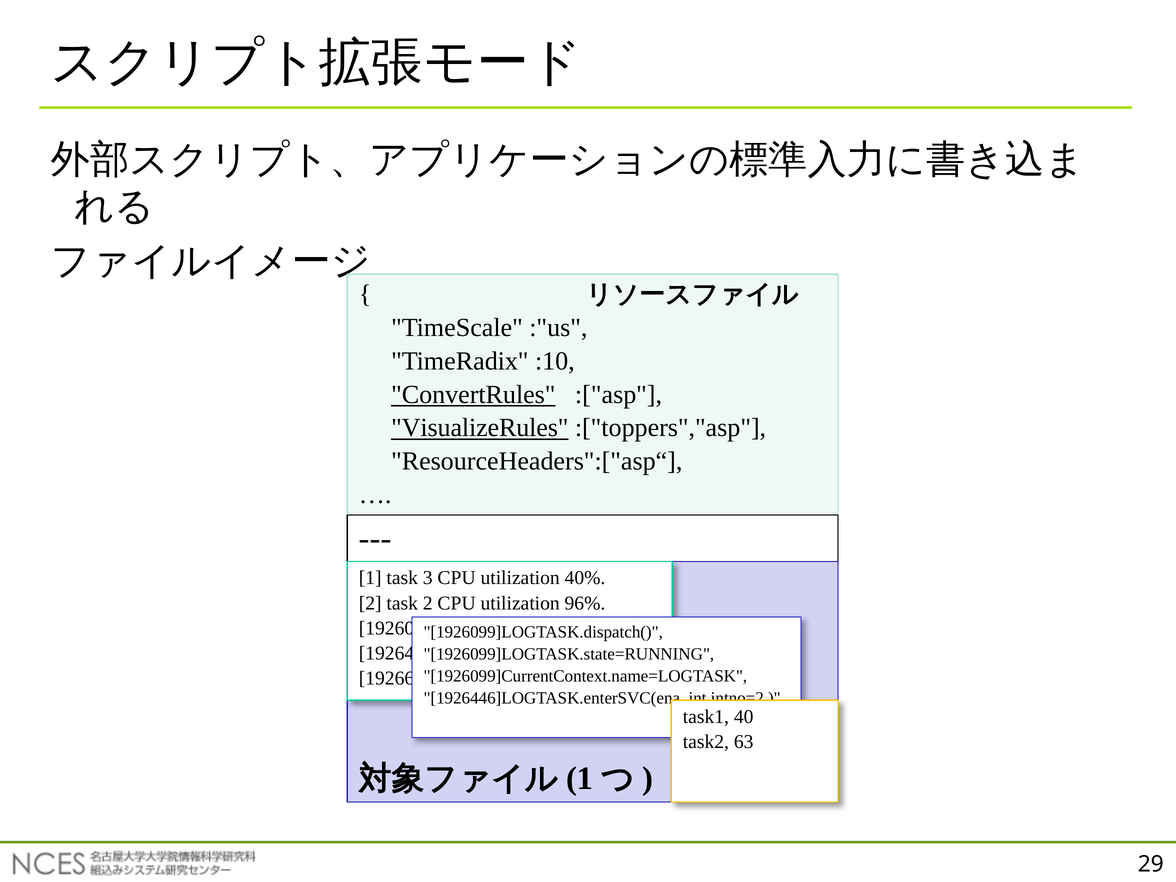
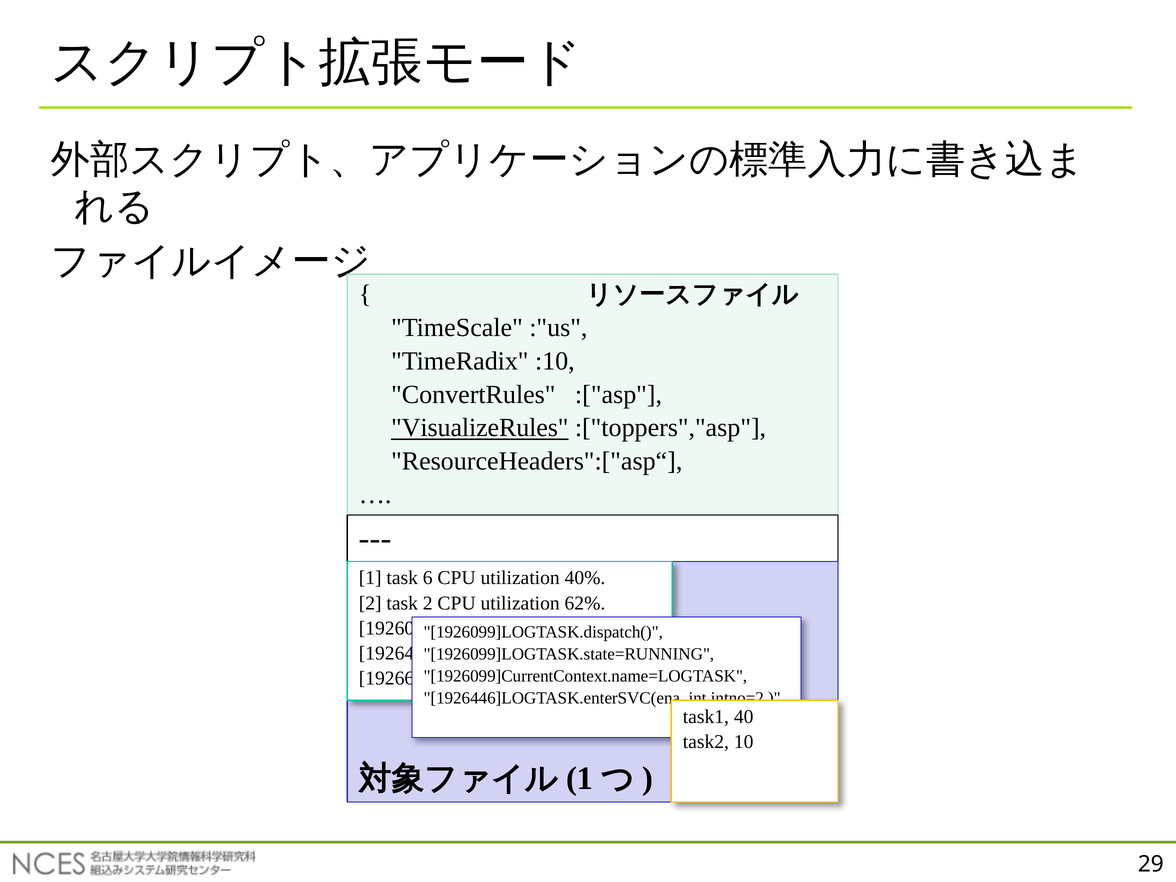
ConvertRules underline: present -> none (473, 394)
3: 3 -> 6 (428, 578)
96%: 96% -> 62% (585, 603)
63: 63 -> 10 (744, 742)
